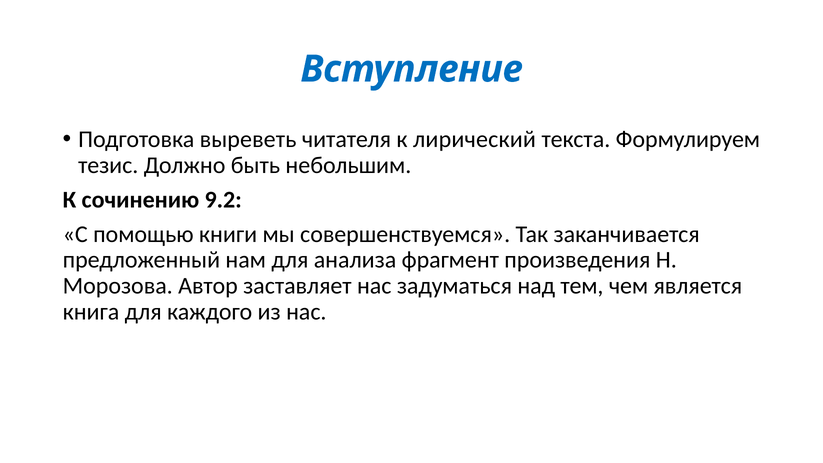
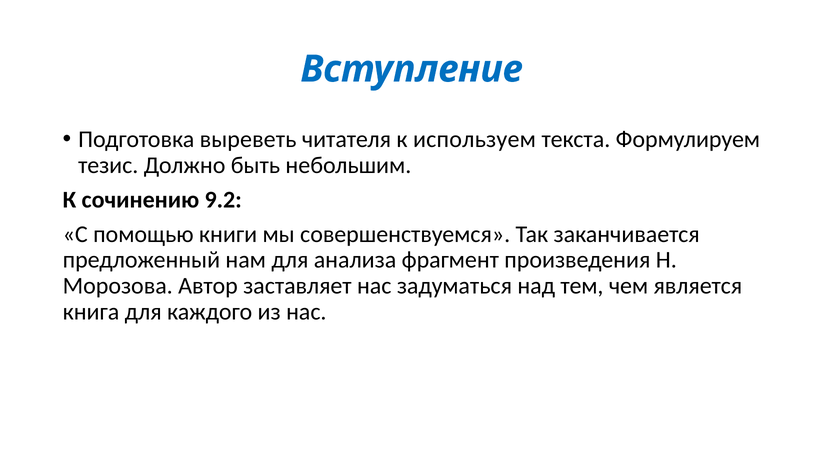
лирический: лирический -> используем (474, 139)
